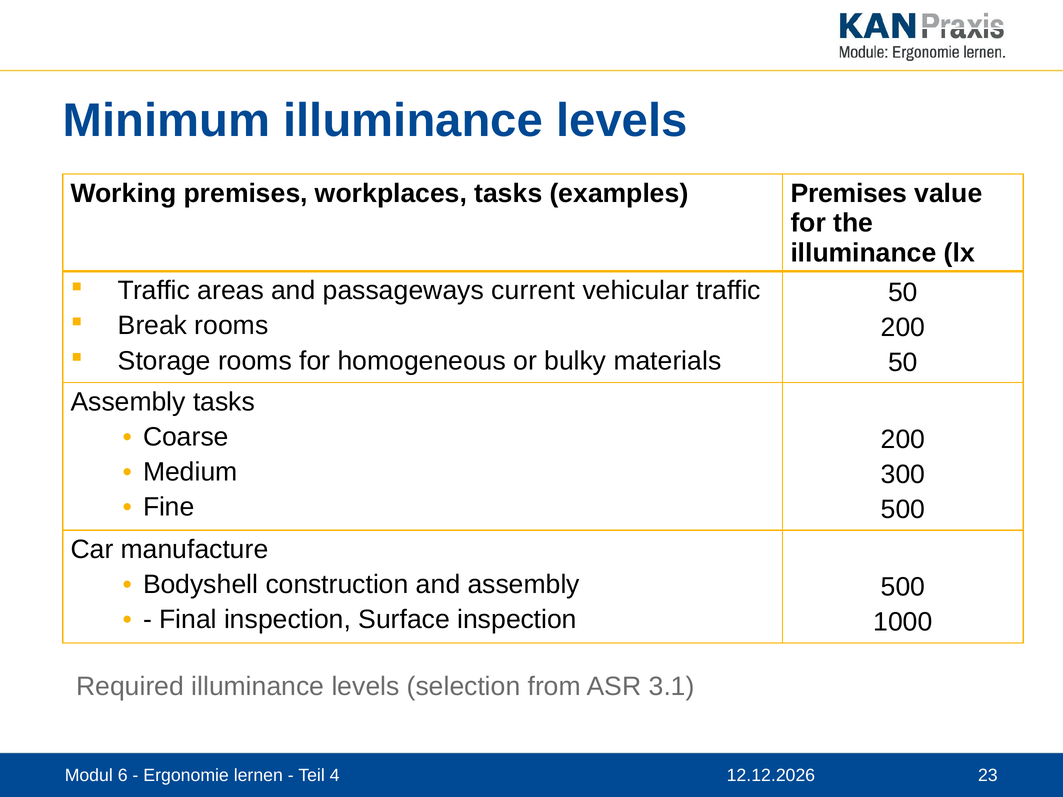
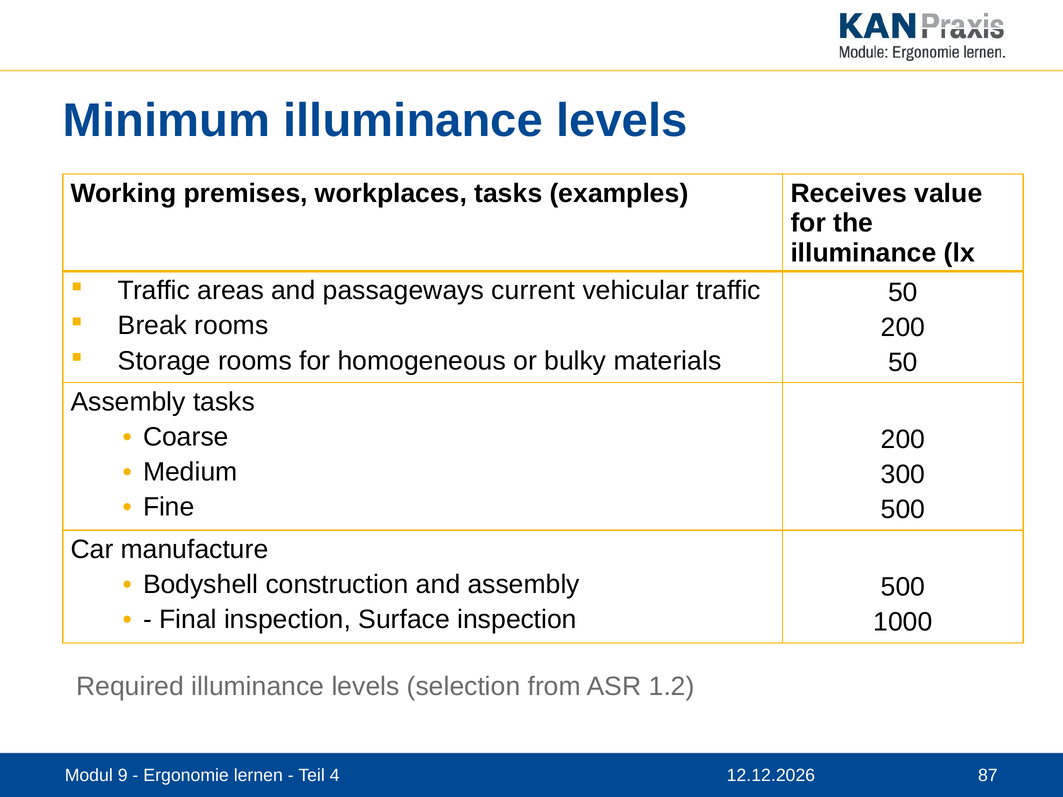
examples Premises: Premises -> Receives (849, 193)
3.1: 3.1 -> 1.2 (672, 687)
6: 6 -> 9 (123, 776)
23: 23 -> 87 (988, 776)
